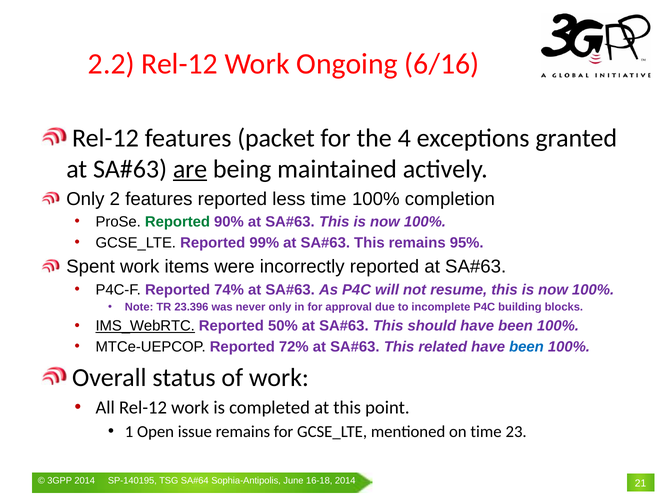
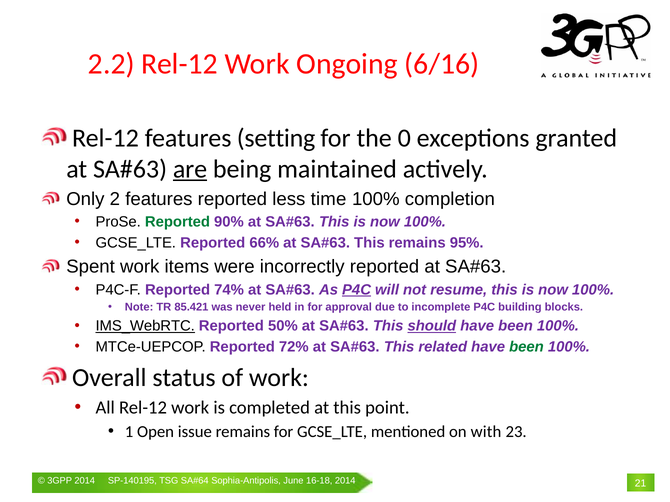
packet: packet -> setting (276, 138)
4: 4 -> 0 (404, 138)
99%: 99% -> 66% (264, 243)
P4C underline: none -> present (357, 290)
23.396: 23.396 -> 85.421 (191, 308)
never only: only -> held (280, 308)
should underline: none -> present (432, 326)
been colour: blue -> green (526, 347)
on time: time -> with (486, 432)
